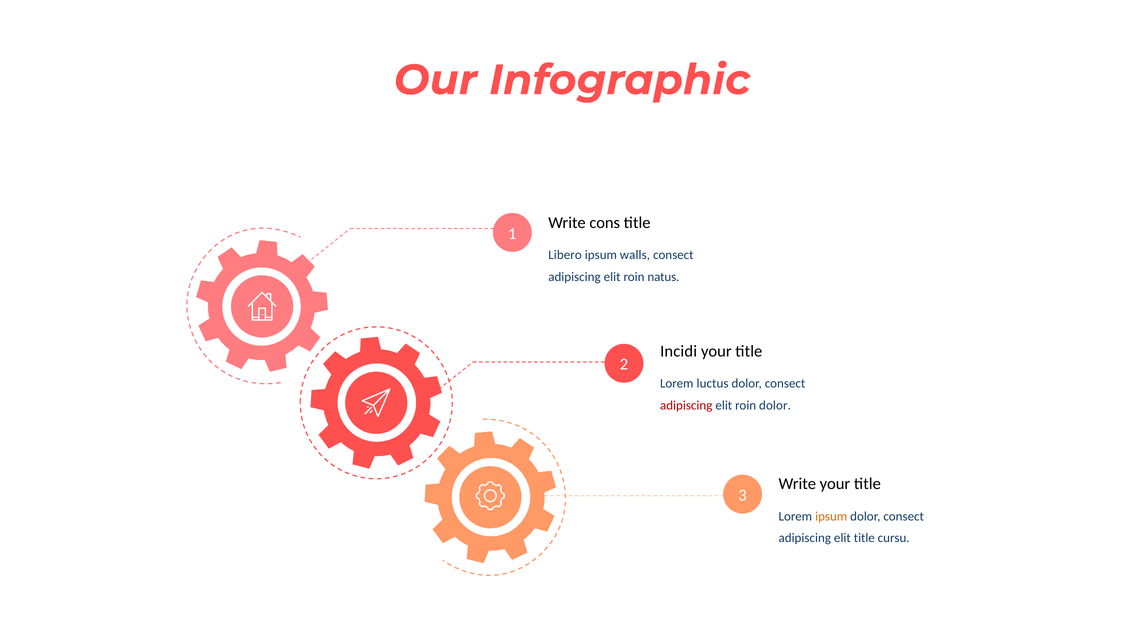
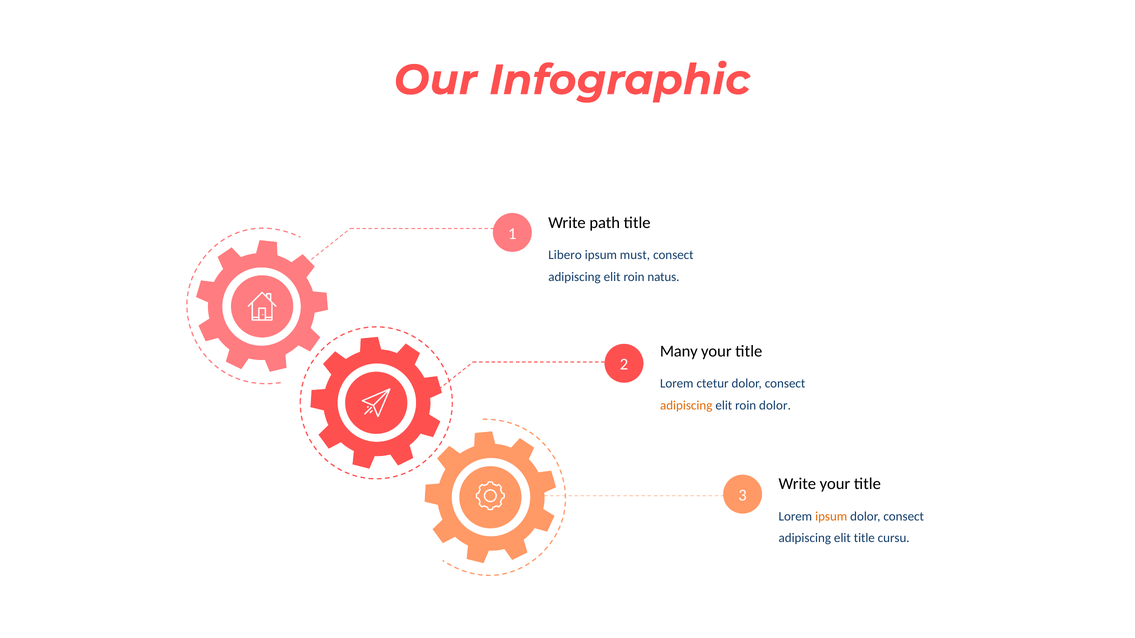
cons: cons -> path (605, 223)
walls: walls -> must (635, 255)
Incidi: Incidi -> Many (679, 351)
luctus: luctus -> ctetur (713, 384)
adipiscing colour: red -> orange (686, 406)
